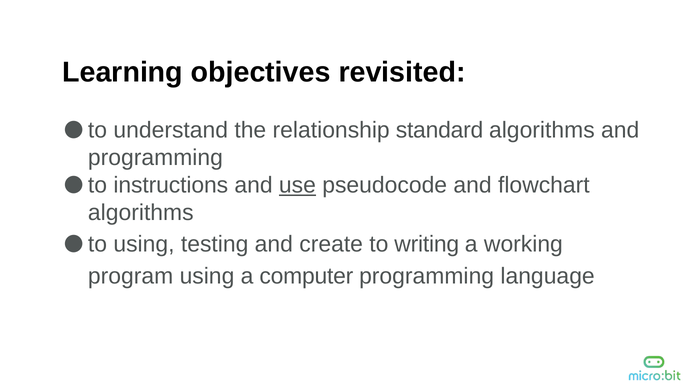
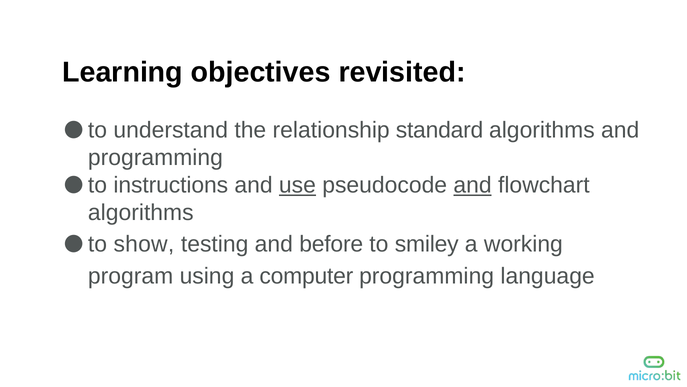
and underline: none -> present (473, 185)
to using: using -> show (144, 244)
create: create -> before (331, 244)
writing: writing -> smiley (427, 244)
